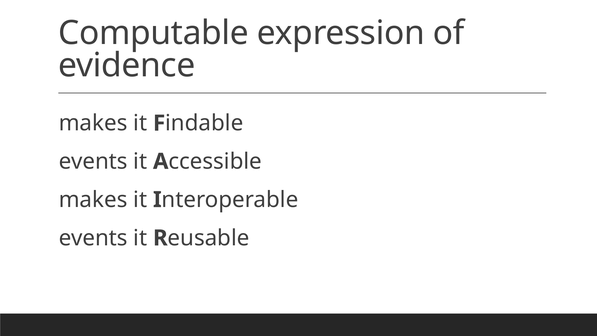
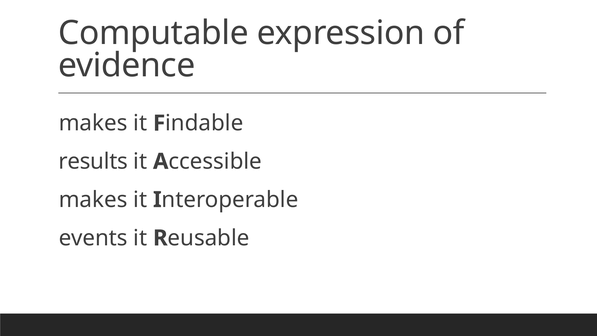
events: events -> results (93, 161)
